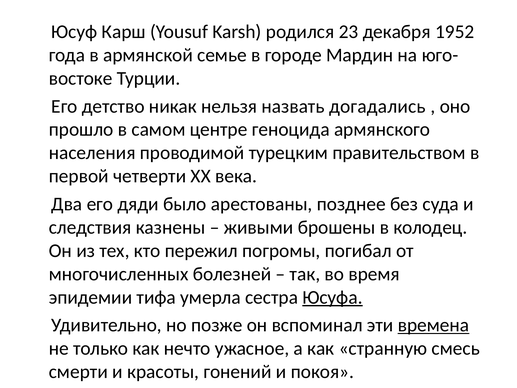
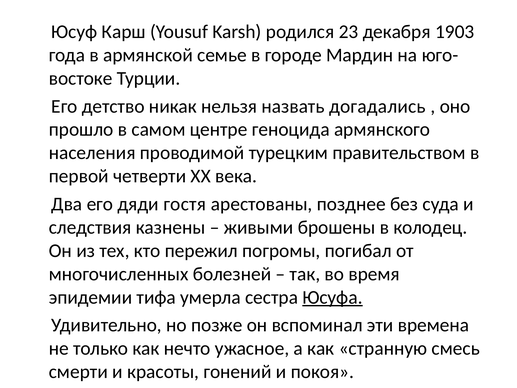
1952: 1952 -> 1903 (455, 32)
было: было -> гостя (185, 204)
времена underline: present -> none (434, 325)
